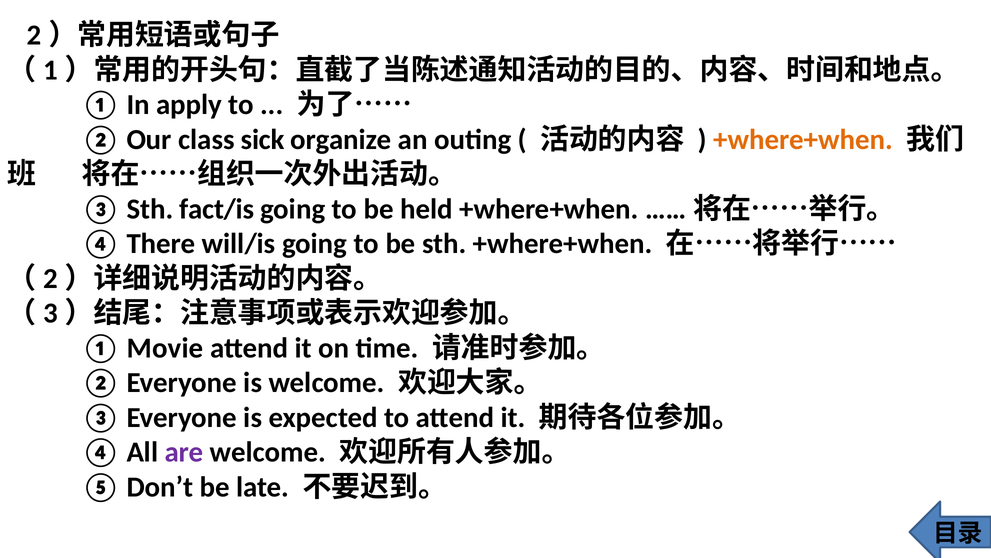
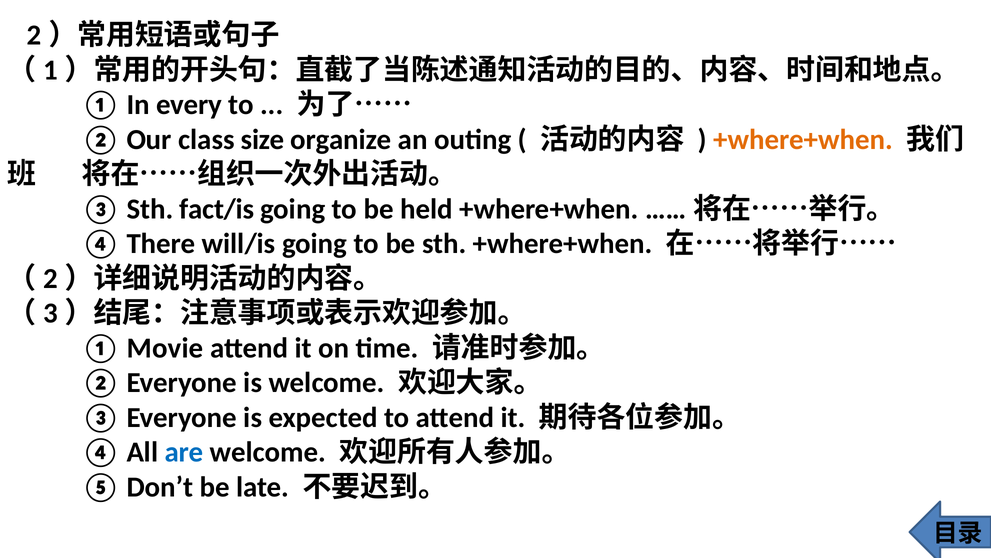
apply: apply -> every (189, 105)
sick: sick -> size (263, 139)
are colour: purple -> blue (184, 452)
